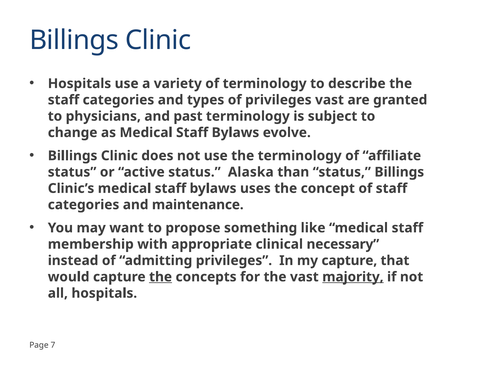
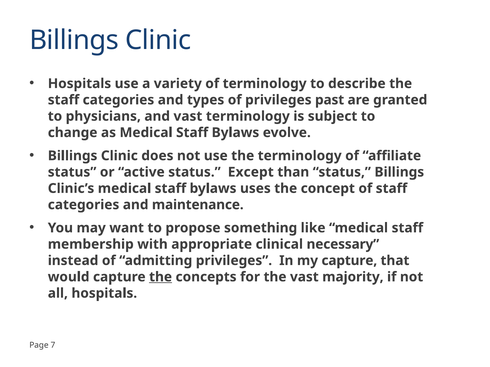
privileges vast: vast -> past (330, 100)
and past: past -> vast (188, 116)
Alaska: Alaska -> Except (251, 172)
majority underline: present -> none (353, 277)
